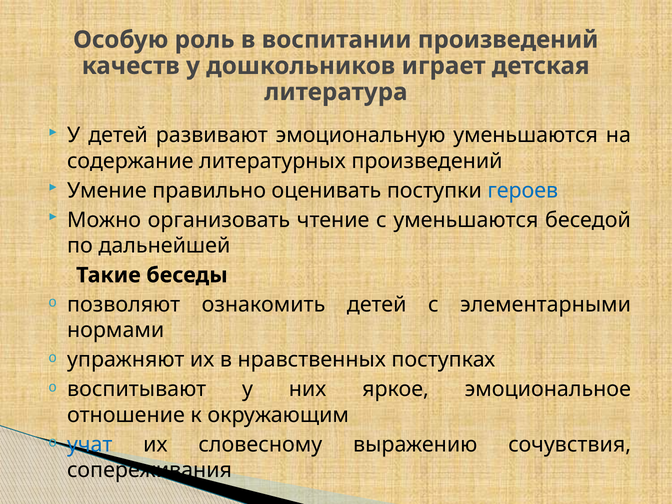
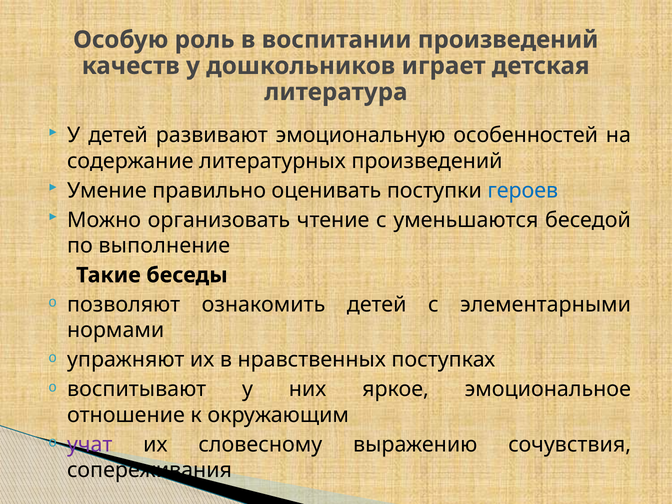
эмоциональную уменьшаются: уменьшаются -> особенностей (526, 135)
дальнейшей: дальнейшей -> выполнение (164, 246)
учат colour: blue -> purple (90, 445)
